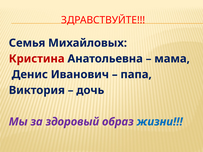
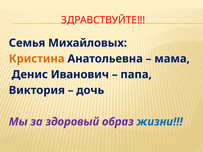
Кристина colour: red -> orange (37, 59)
